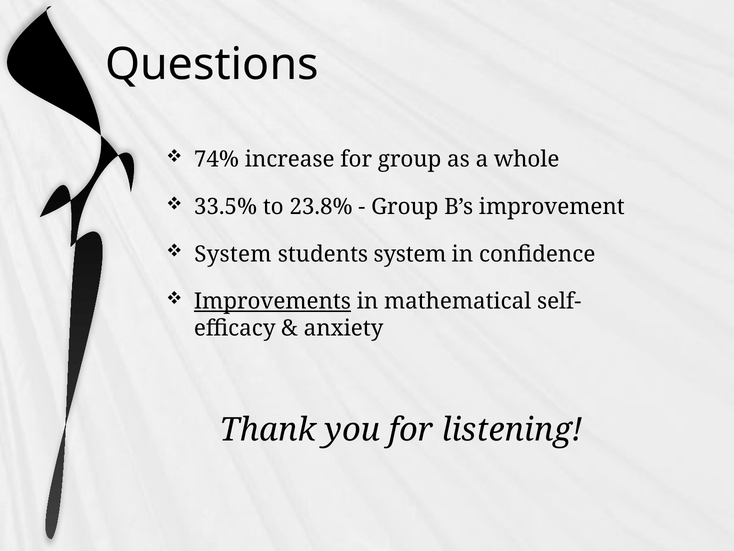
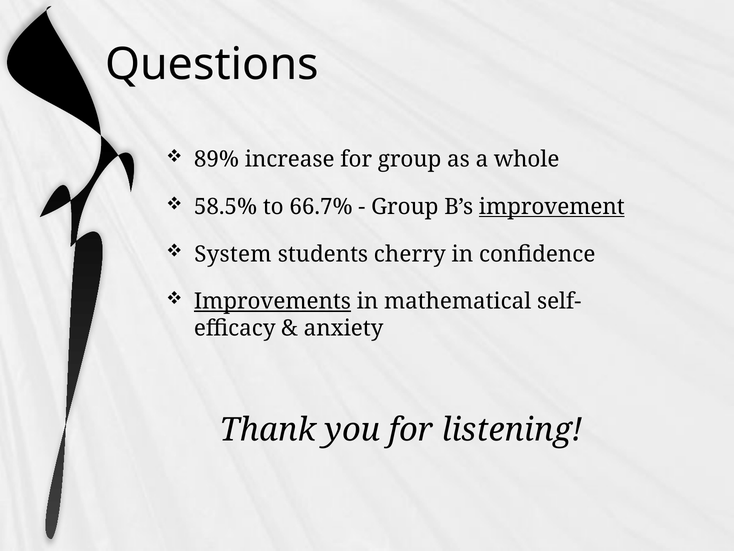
74%: 74% -> 89% (216, 159)
33.5%: 33.5% -> 58.5% (226, 207)
23.8%: 23.8% -> 66.7% (321, 207)
improvement underline: none -> present (552, 207)
students system: system -> cherry (410, 254)
